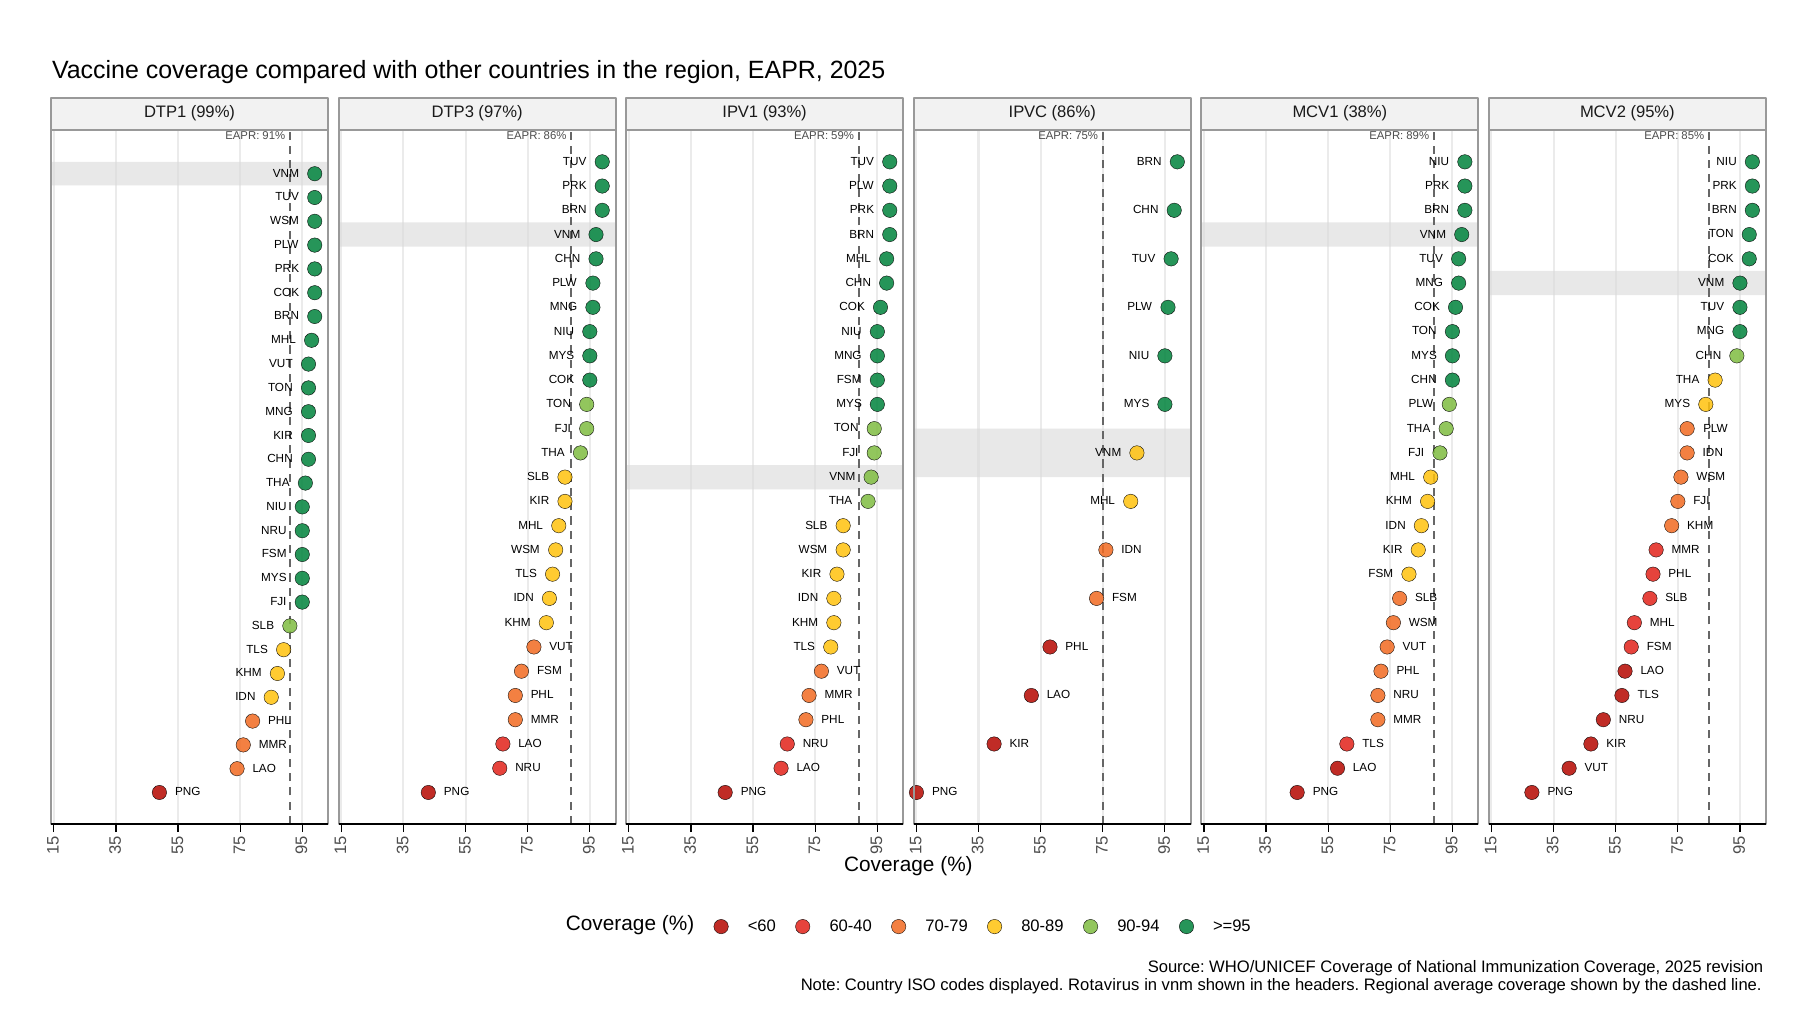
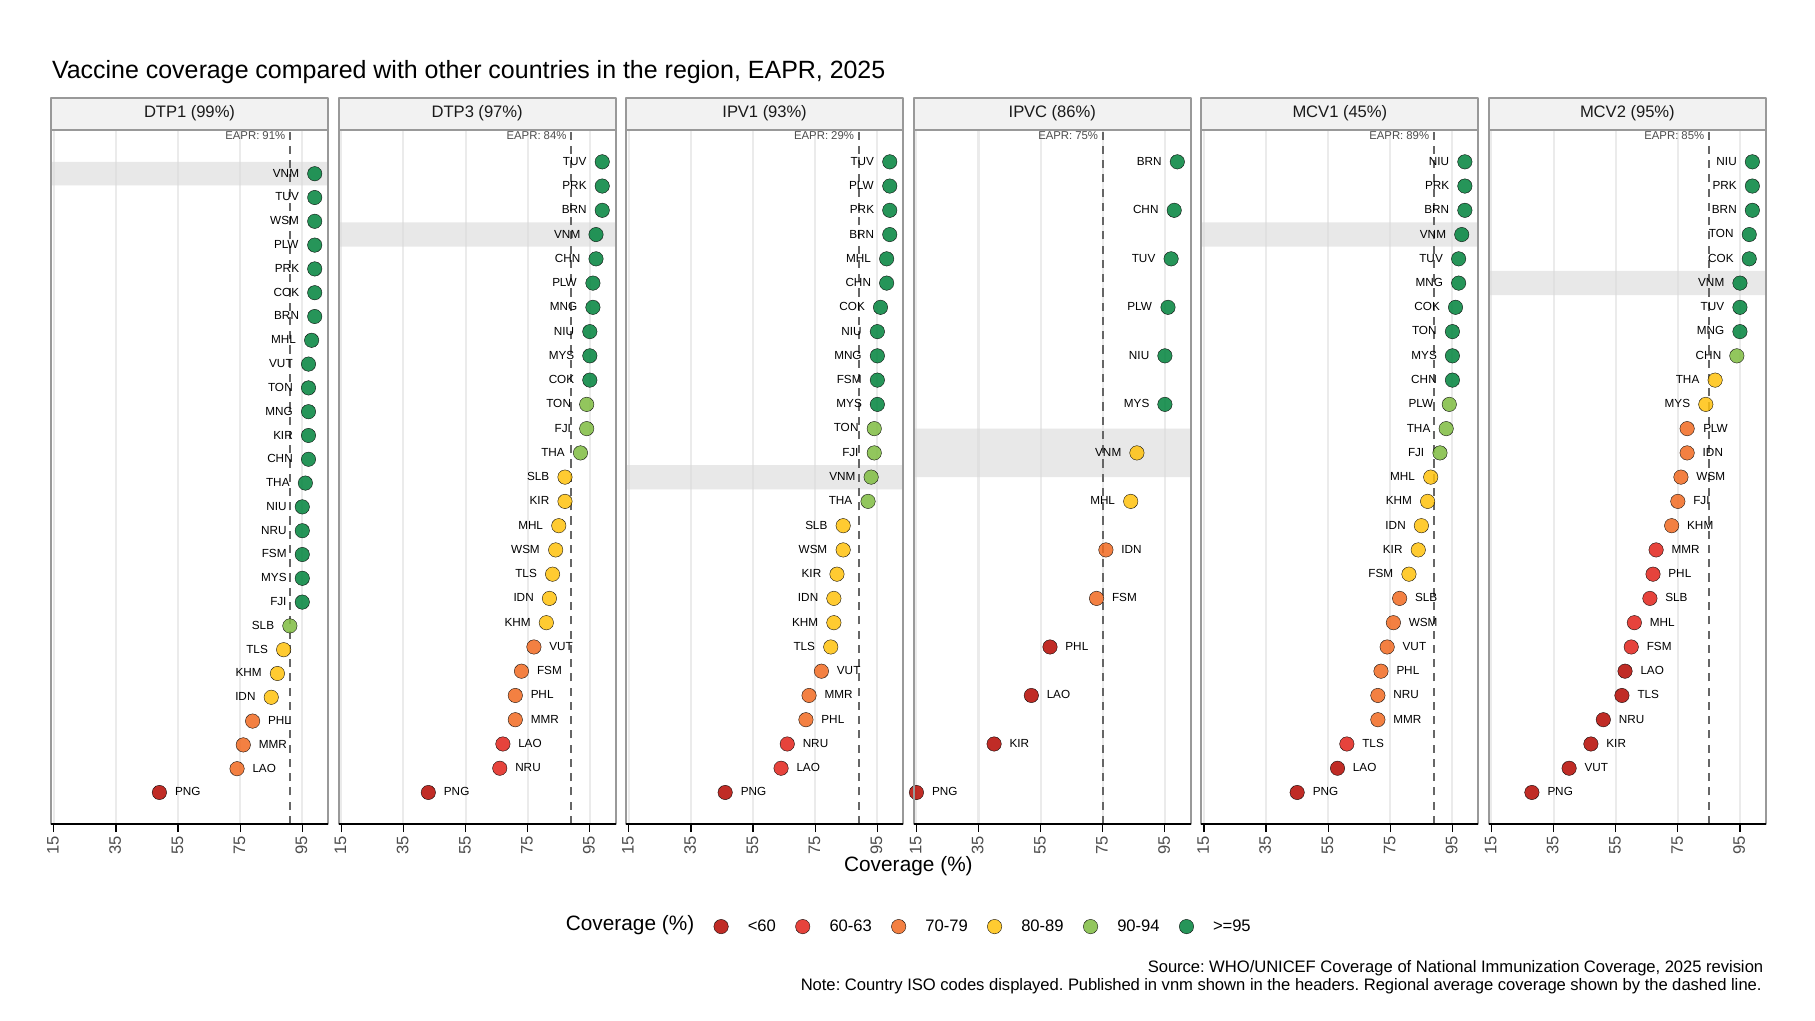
38%: 38% -> 45% (1365, 112)
EAPR 86%: 86% -> 84% (555, 136)
59%: 59% -> 29% (843, 136)
60-40: 60-40 -> 60-63 (851, 926)
Rotavirus: Rotavirus -> Published (1104, 985)
